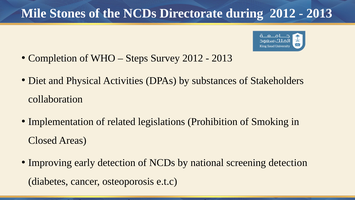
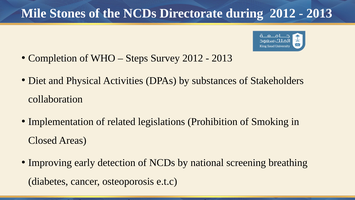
screening detection: detection -> breathing (288, 162)
